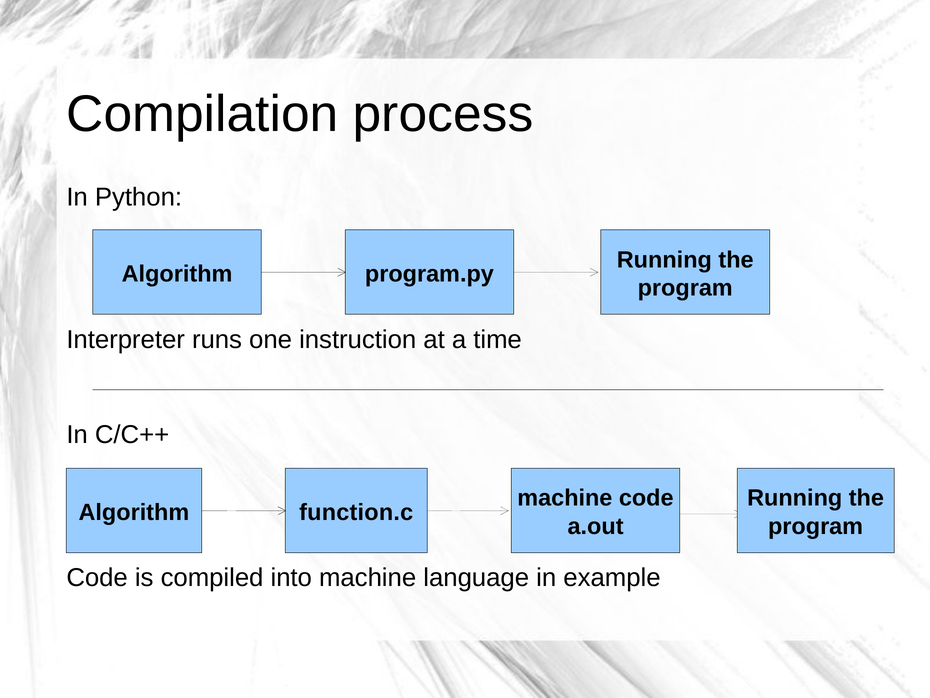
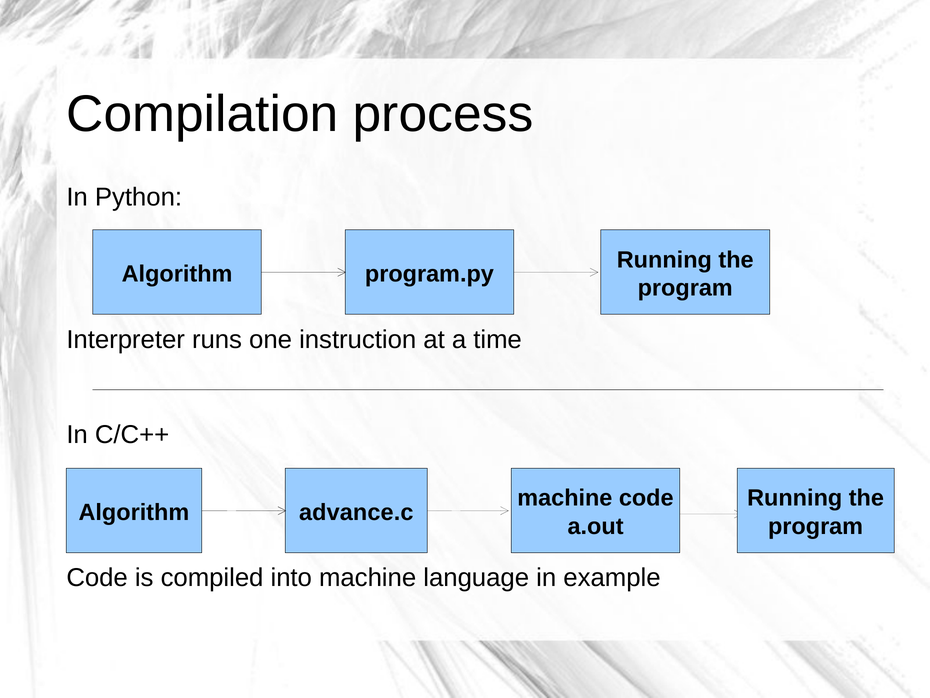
function.c: function.c -> advance.c (356, 512)
